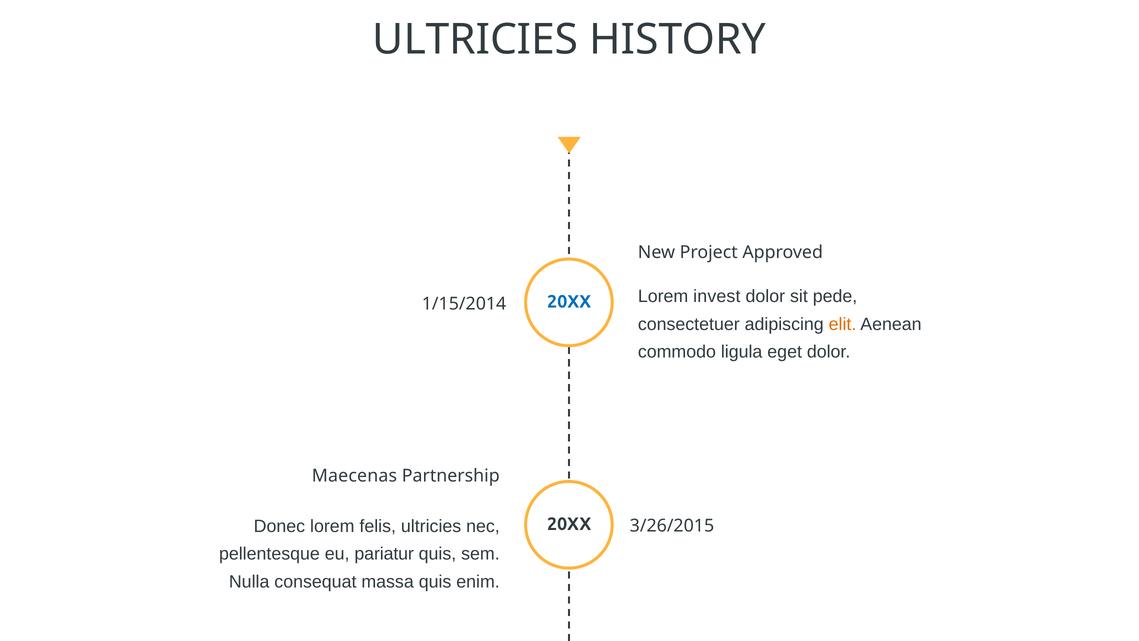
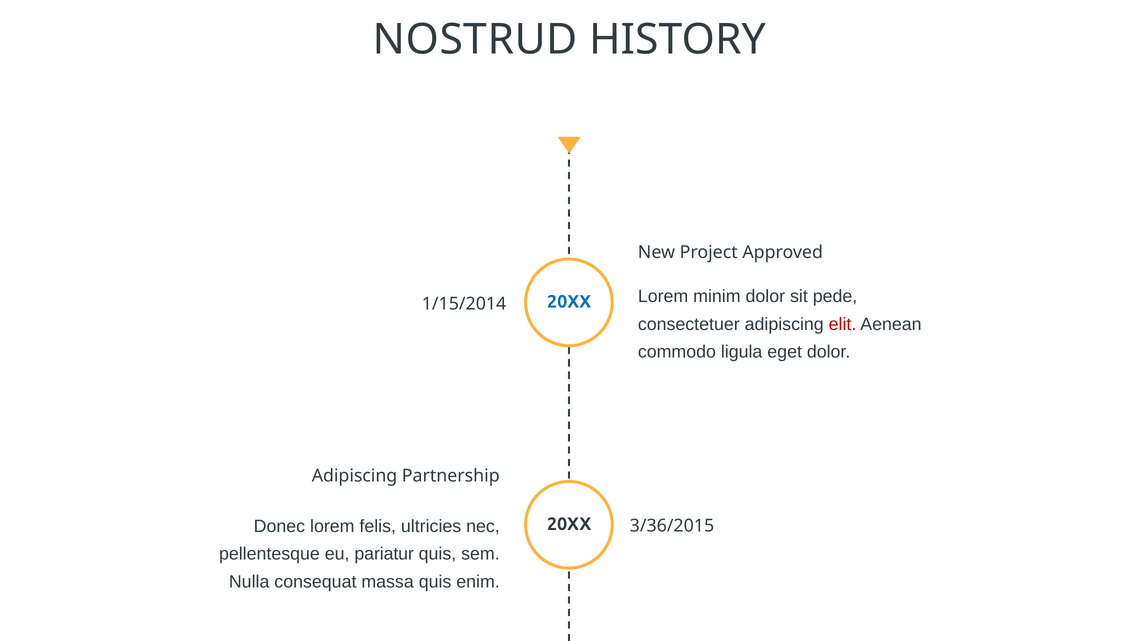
ULTRICIES: ULTRICIES -> NOSTRUD (475, 39)
invest: invest -> minim (717, 296)
elit colour: orange -> red (843, 324)
Maecenas: Maecenas -> Adipiscing (355, 476)
3/26/2015: 3/26/2015 -> 3/36/2015 (672, 526)
